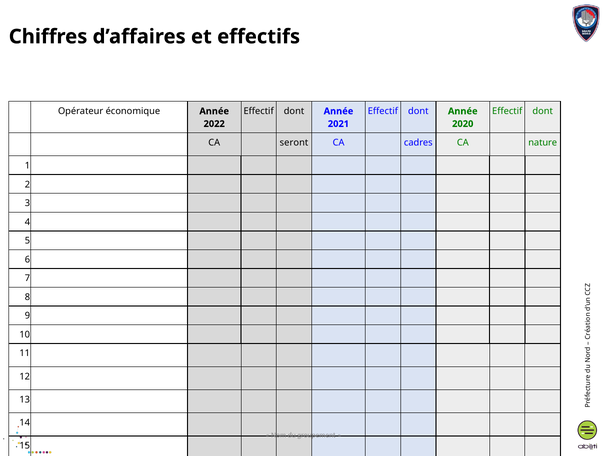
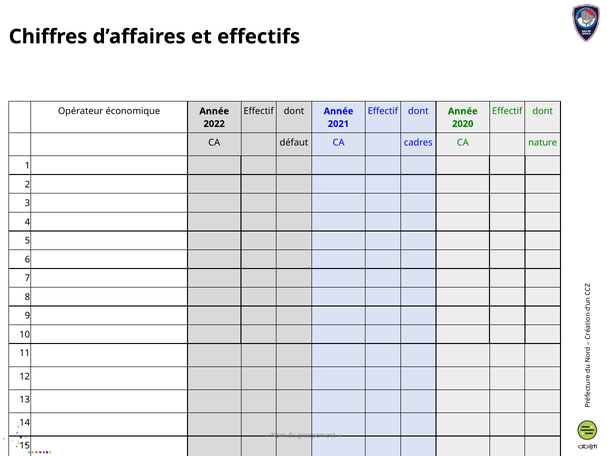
seront: seront -> défaut (294, 142)
